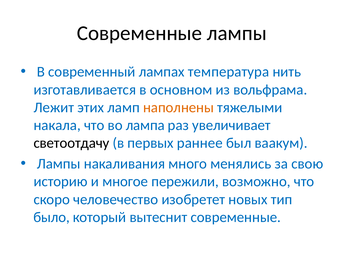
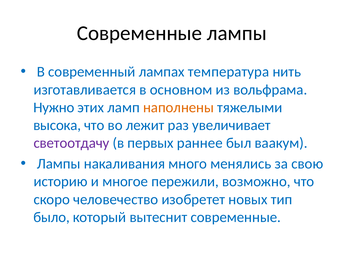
Лежит: Лежит -> Нужно (54, 107)
накала: накала -> высока (57, 125)
лампа: лампа -> лежит (145, 125)
светоотдачу colour: black -> purple (71, 143)
